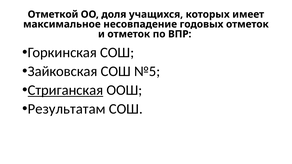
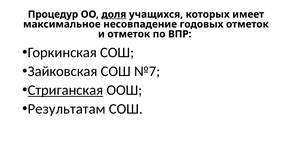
Отметкой: Отметкой -> Процедур (53, 14)
доля underline: none -> present (114, 14)
№5: №5 -> №7 (147, 71)
